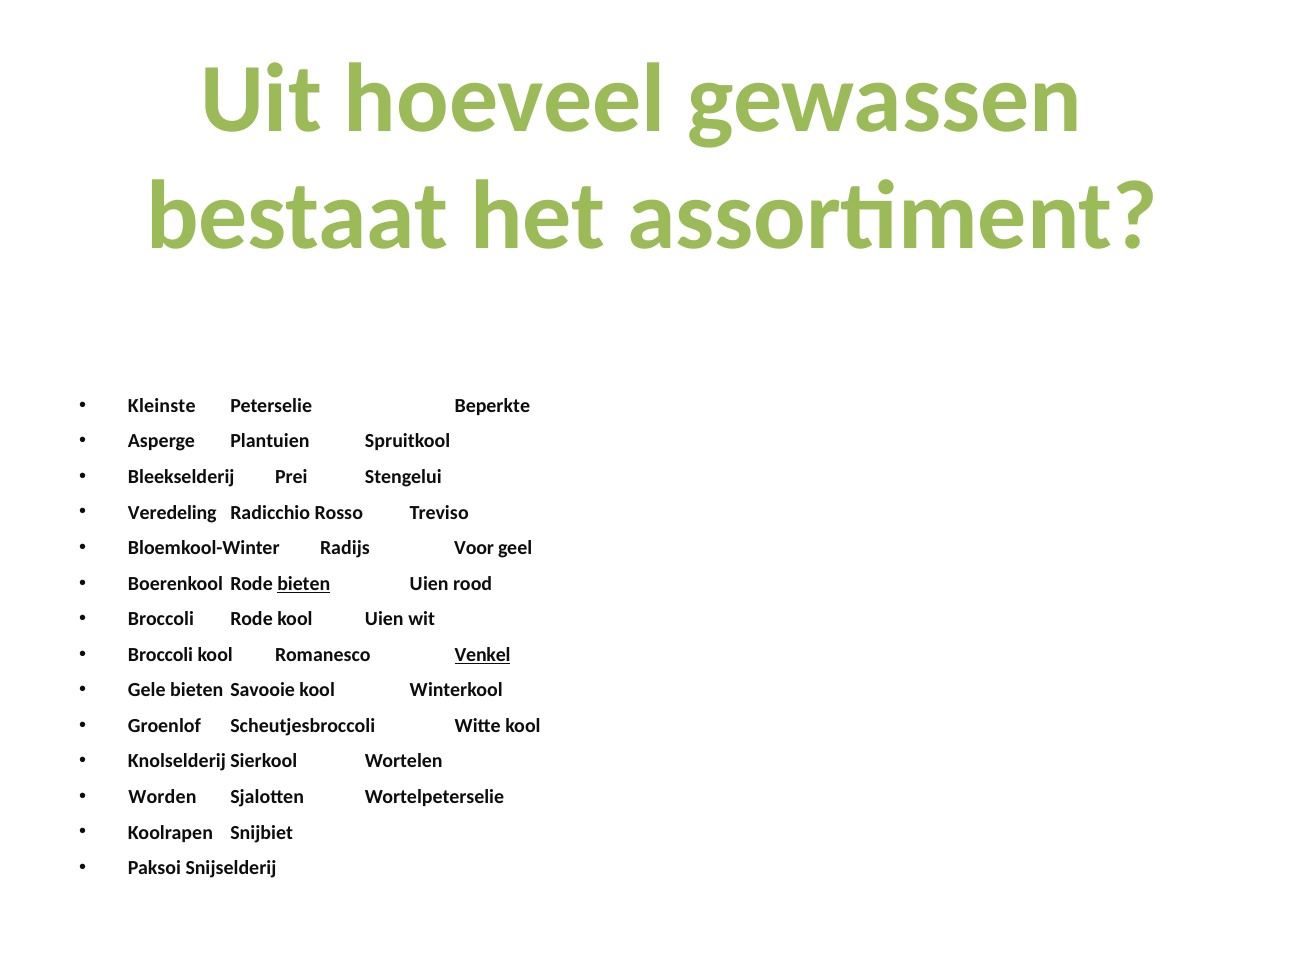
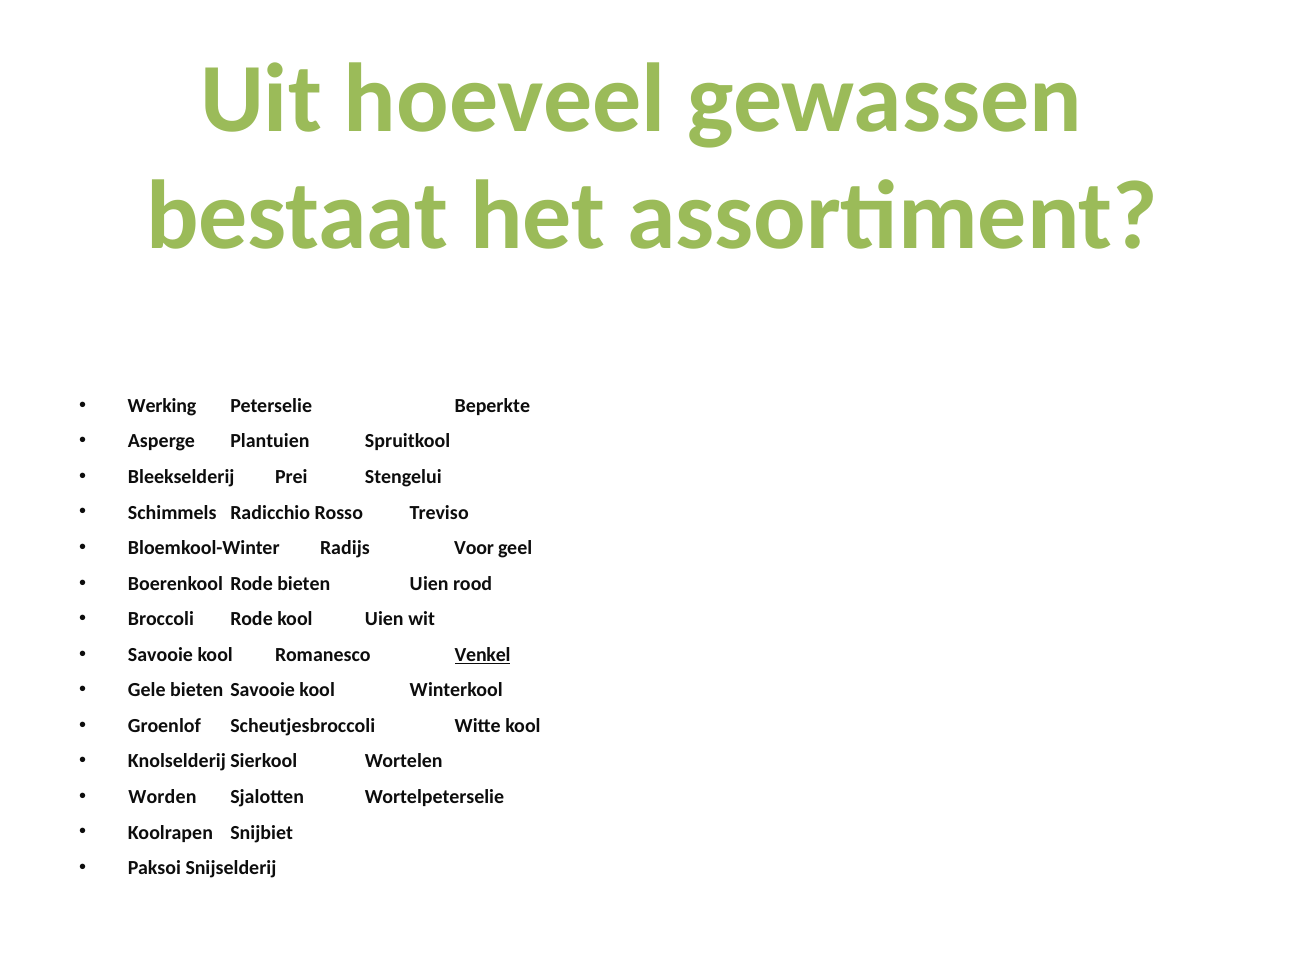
Kleinste: Kleinste -> Werking (162, 406)
Veredeling: Veredeling -> Schimmels (172, 512)
bieten underline: present -> none (304, 583)
Broccoli: Broccoli -> Savooie (160, 655)
